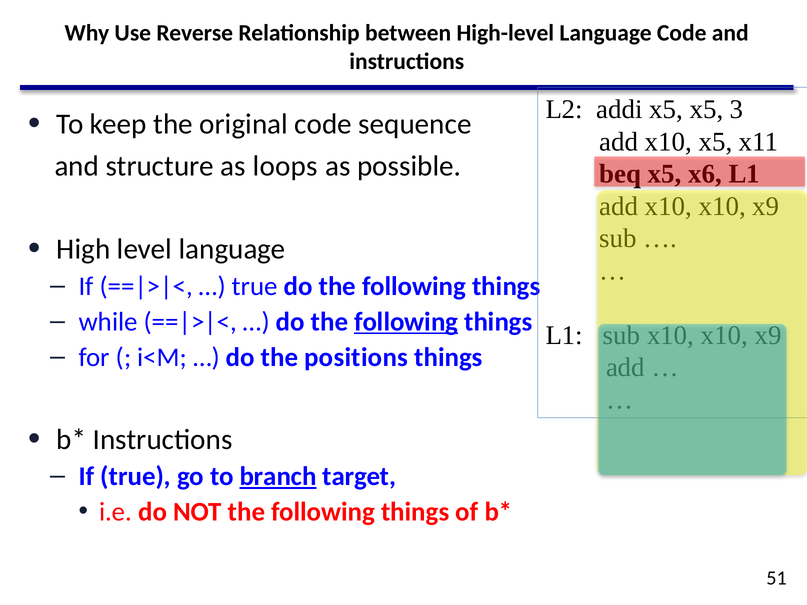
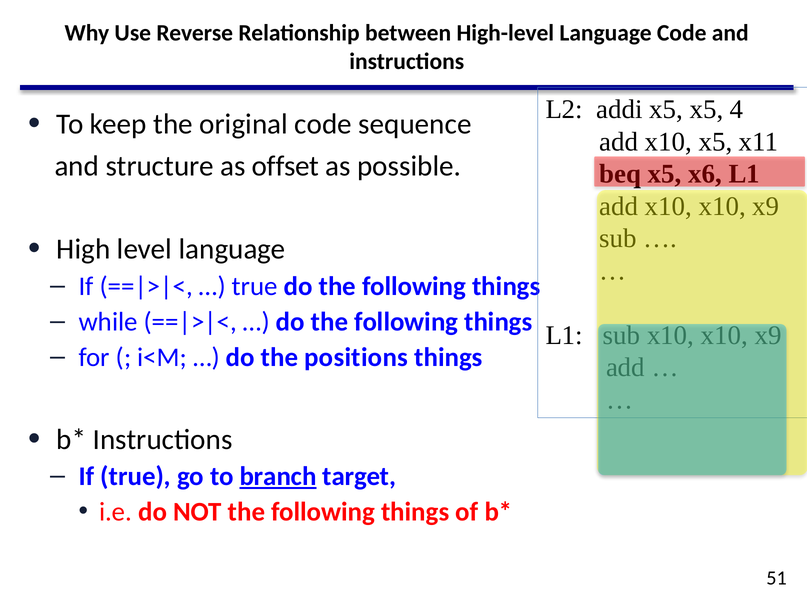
3: 3 -> 4 (737, 109)
loops: loops -> offset (285, 166)
following underline: present -> none (406, 322)
